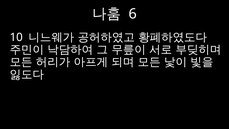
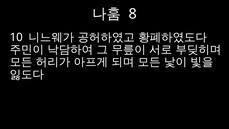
6: 6 -> 8 (133, 14)
